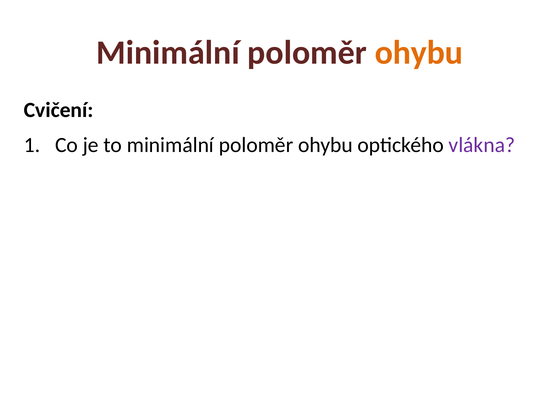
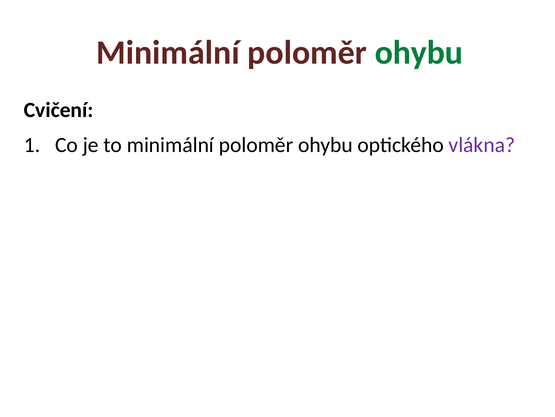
ohybu colour: orange -> green (419, 53)
